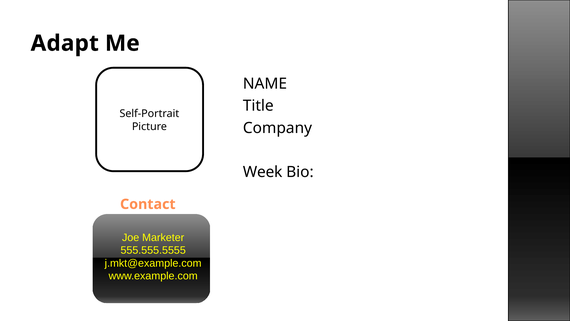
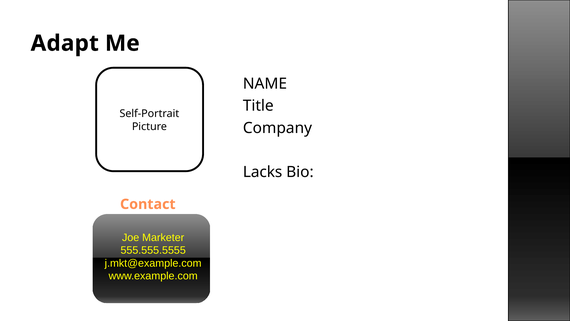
Week: Week -> Lacks (263, 172)
